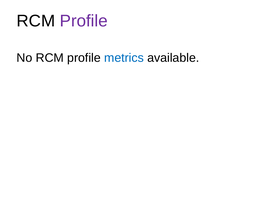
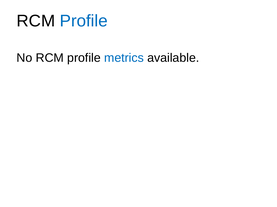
Profile colour: purple -> blue (84, 21)
